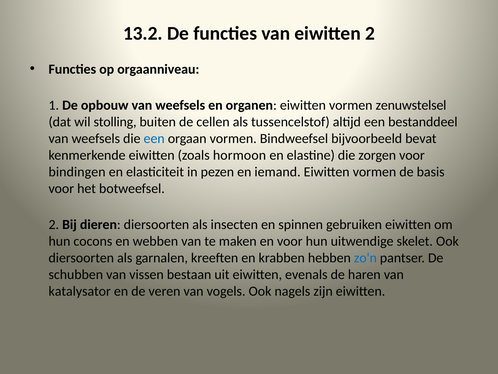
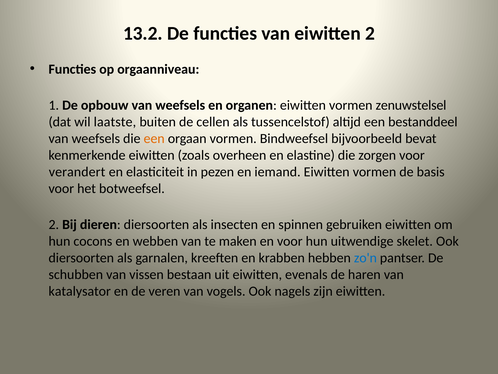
stolling: stolling -> laatste (115, 122)
een colour: blue -> orange (154, 138)
hormoon: hormoon -> overheen (240, 155)
bindingen: bindingen -> verandert (77, 172)
